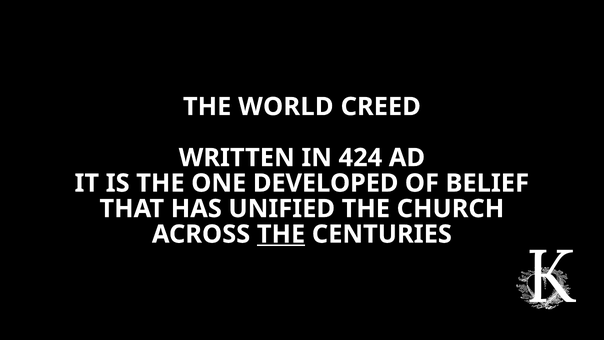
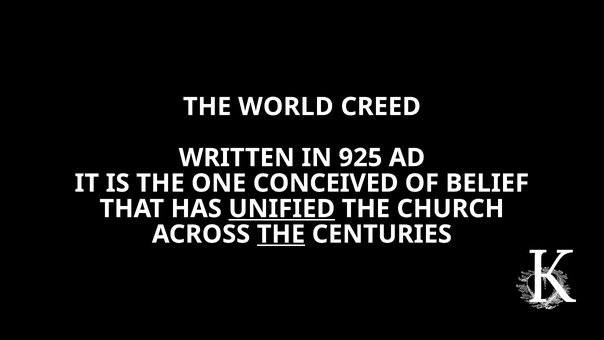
424: 424 -> 925 (360, 158)
DEVELOPED: DEVELOPED -> CONCEIVED (326, 183)
UNIFIED underline: none -> present (282, 209)
